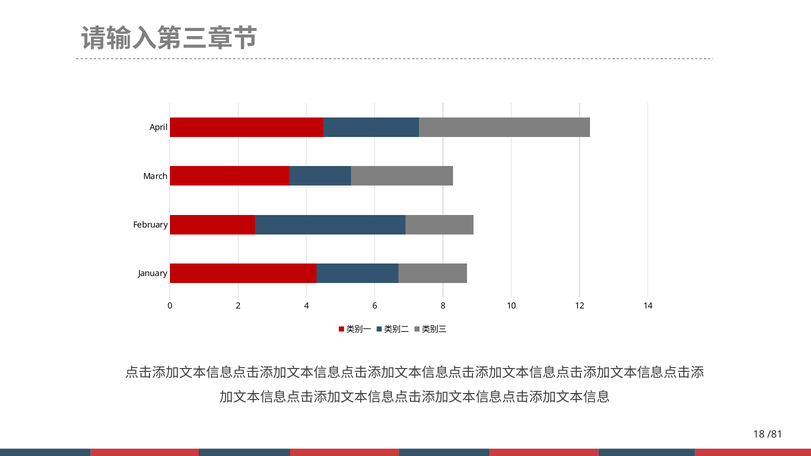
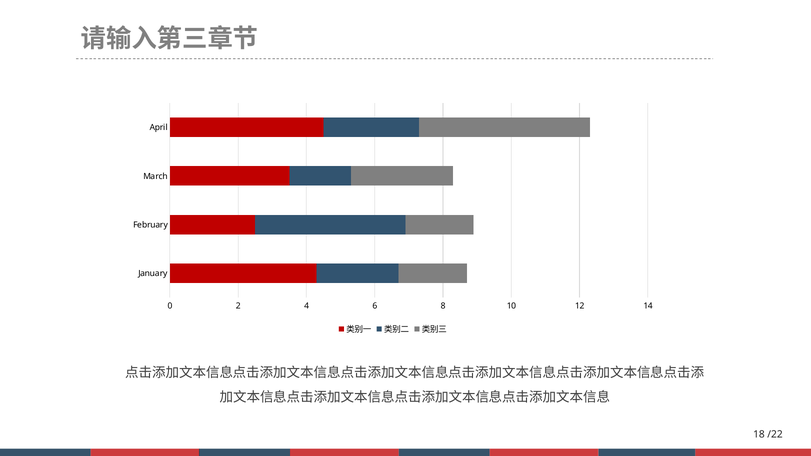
/81: /81 -> /22 (775, 435)
